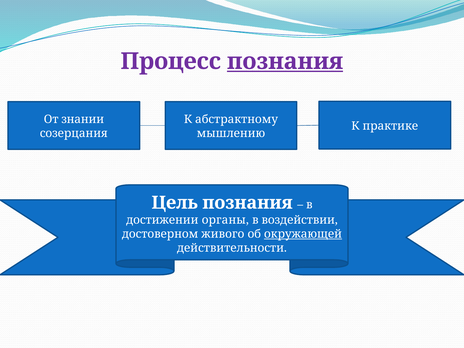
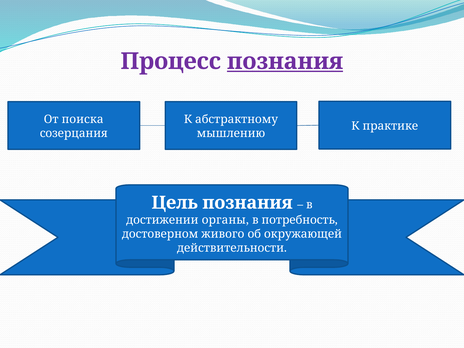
знании: знании -> поиска (83, 119)
воздействии: воздействии -> потребность (300, 220)
окружающей underline: present -> none (303, 234)
